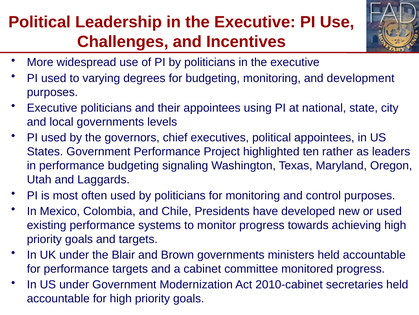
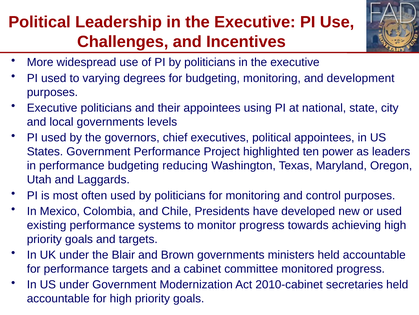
rather: rather -> power (338, 151)
signaling: signaling -> reducing (185, 165)
